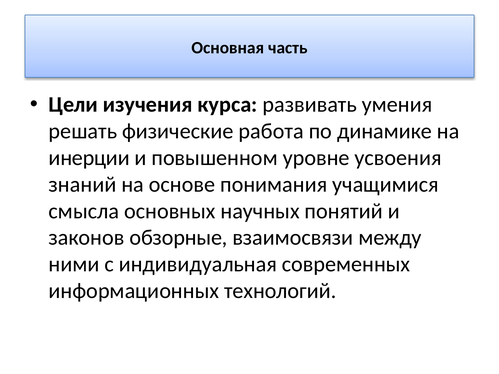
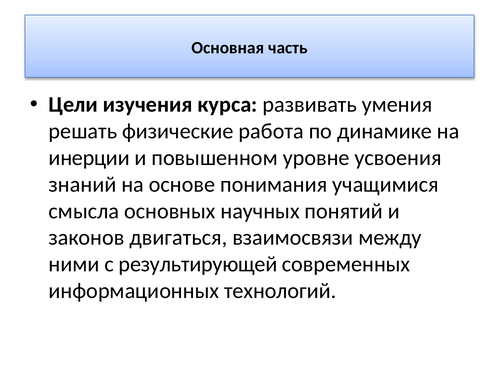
обзорные: обзорные -> двигаться (178, 238)
индивидуальная: индивидуальная -> результирующей (198, 264)
